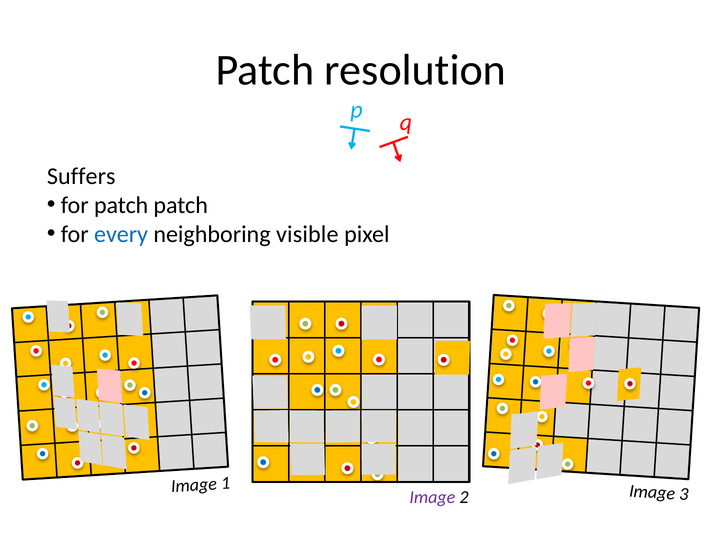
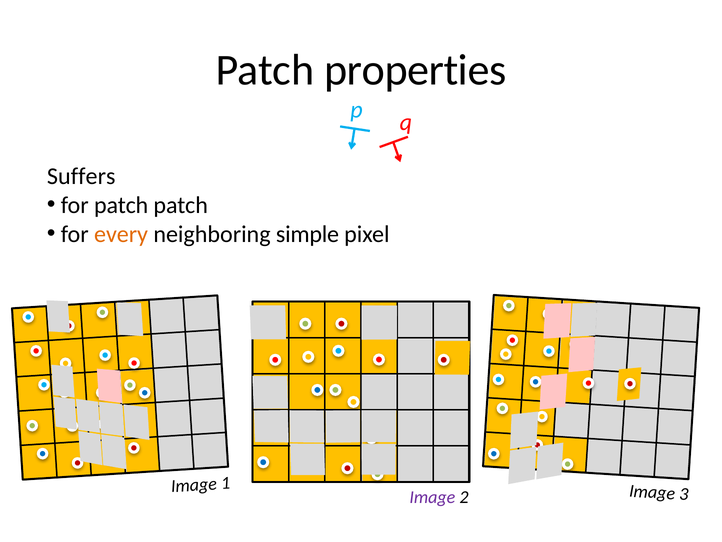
resolution: resolution -> properties (415, 70)
every colour: blue -> orange (121, 234)
visible: visible -> simple (308, 234)
